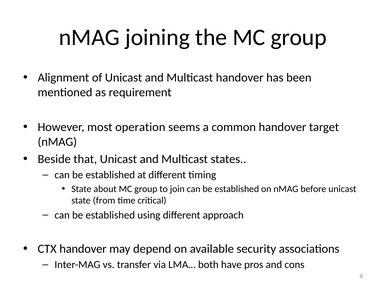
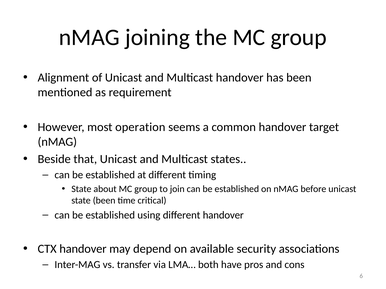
state from: from -> been (104, 201)
different approach: approach -> handover (223, 215)
